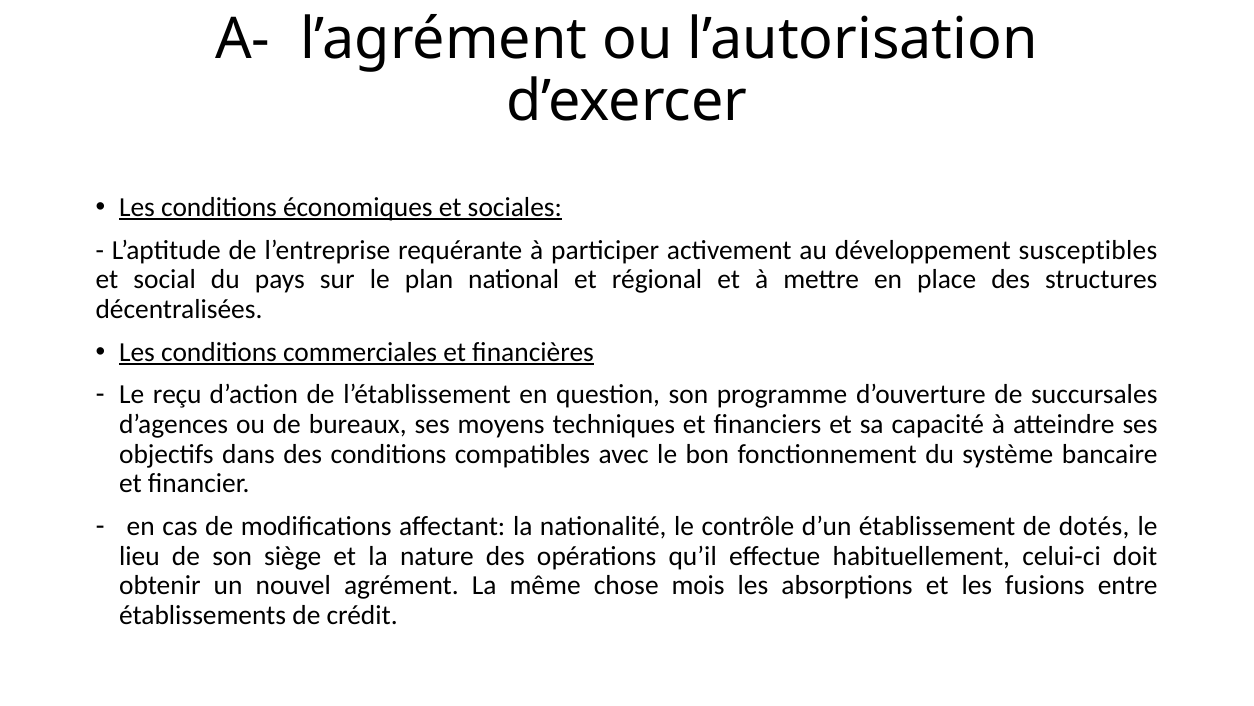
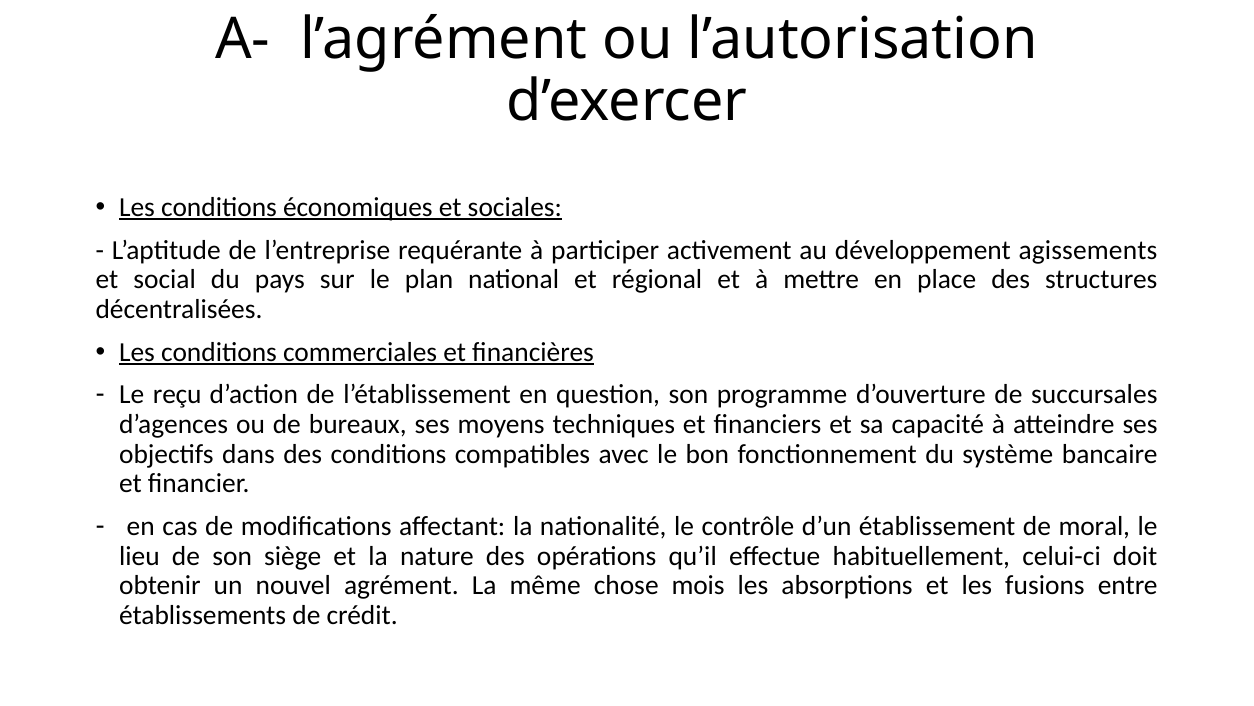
susceptibles: susceptibles -> agissements (1088, 250)
dotés: dotés -> moral (1094, 526)
